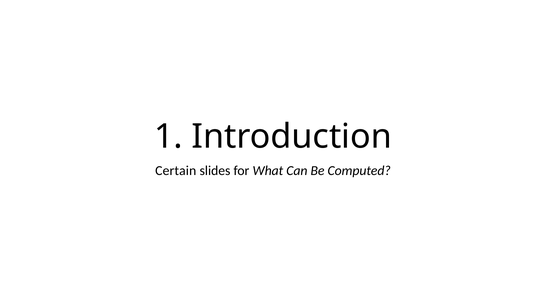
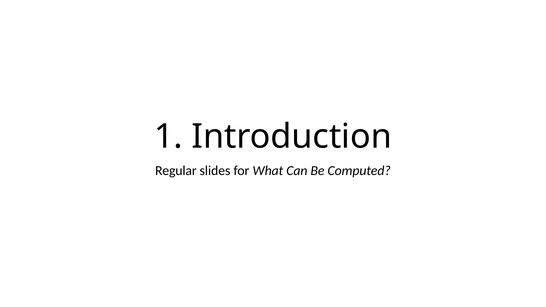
Certain: Certain -> Regular (176, 171)
